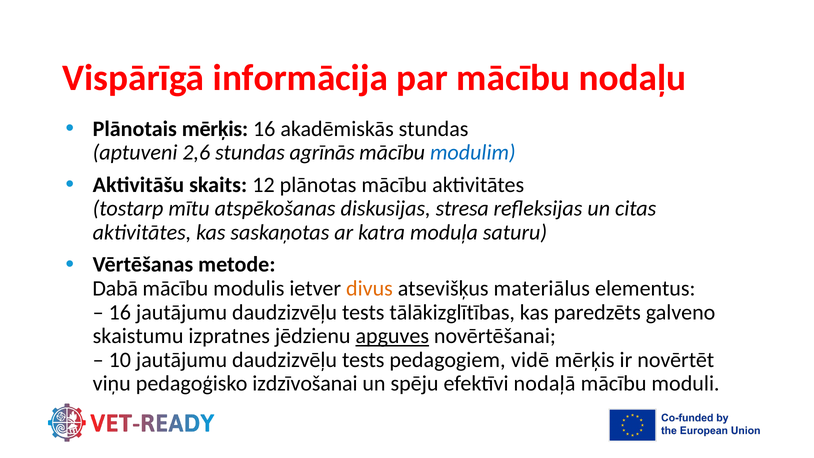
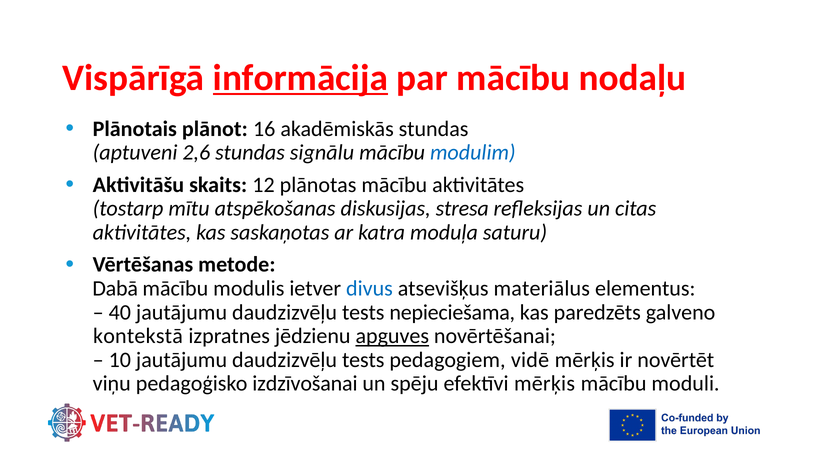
informācija underline: none -> present (300, 78)
Plānotais mērķis: mērķis -> plānot (215, 129)
agrīnās: agrīnās -> signālu (322, 152)
divus colour: orange -> blue (369, 288)
16: 16 -> 40 (120, 312)
tālākizglītības: tālākizglītības -> nepieciešama (452, 312)
skaistumu: skaistumu -> kontekstā (138, 336)
efektīvi nodaļā: nodaļā -> mērķis (545, 384)
